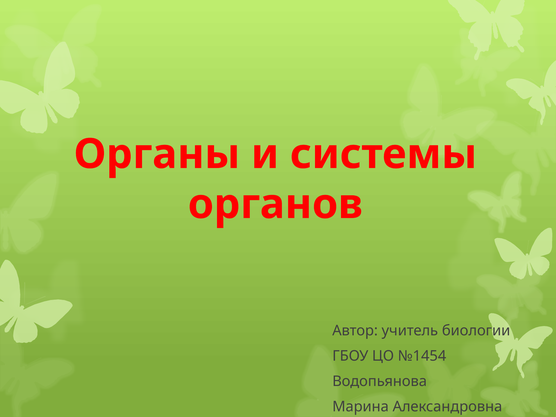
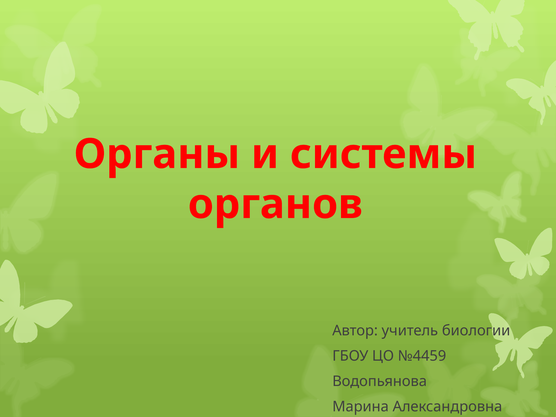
№1454: №1454 -> №4459 (422, 356)
